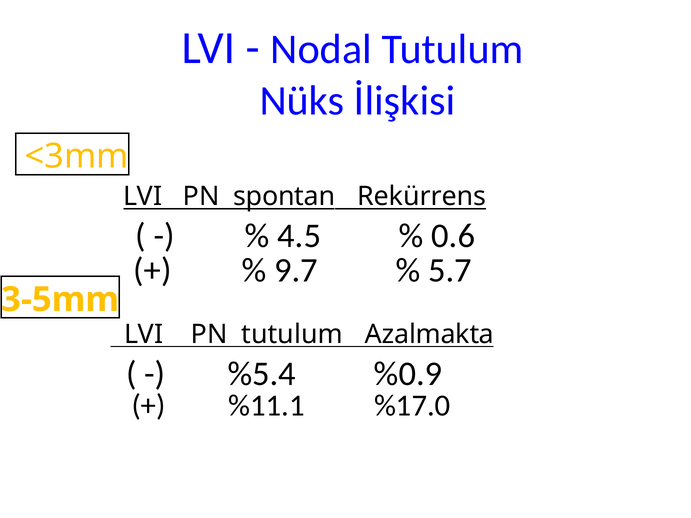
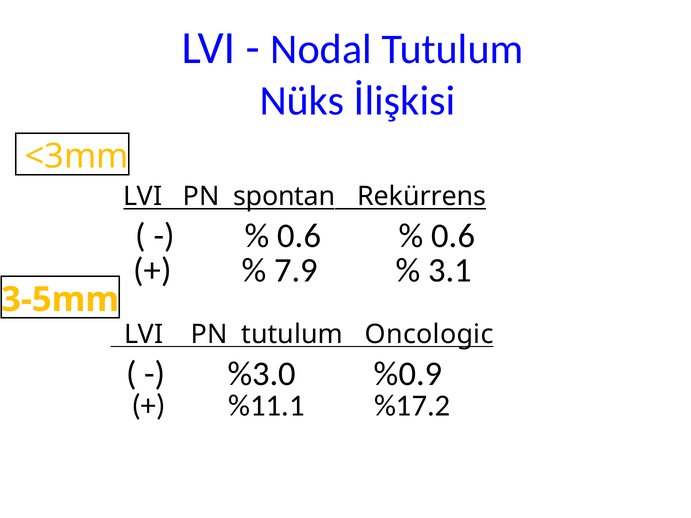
4.5: 4.5 -> 0.6 (299, 236)
9.7: 9.7 -> 7.9 (296, 270)
5.7: 5.7 -> 3.1 (450, 270)
Azalmakta: Azalmakta -> Oncologic (429, 334)
%5.4: %5.4 -> %3.0 (262, 374)
%17.0: %17.0 -> %17.2 (412, 406)
